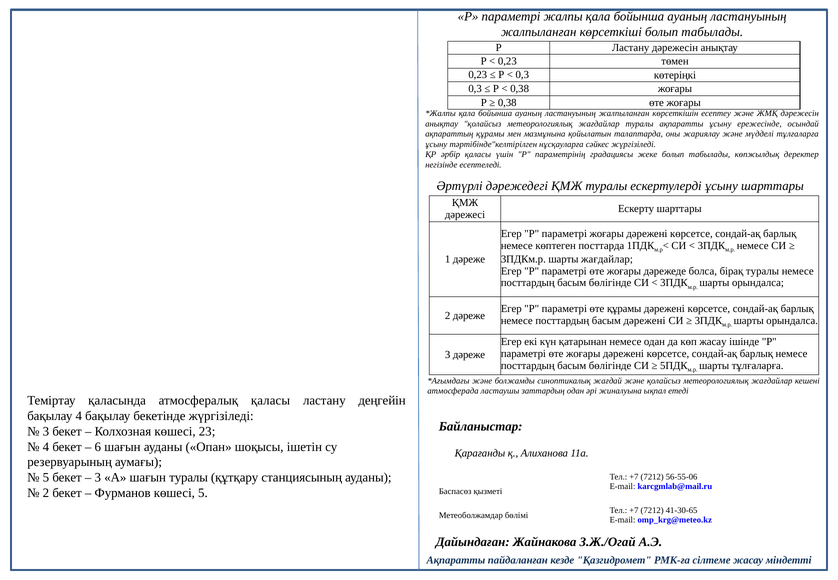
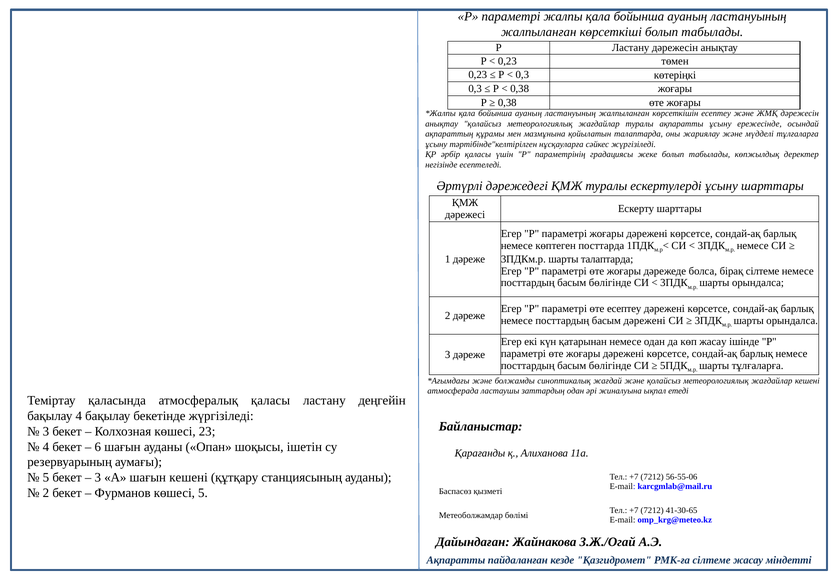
шарты жағдайлар: жағдайлар -> талаптарда (607, 259)
бірақ туралы: туралы -> сілтеме (763, 271)
өте құрамы: құрамы -> есептеу (624, 309)
шағын туралы: туралы -> кешені (188, 478)
